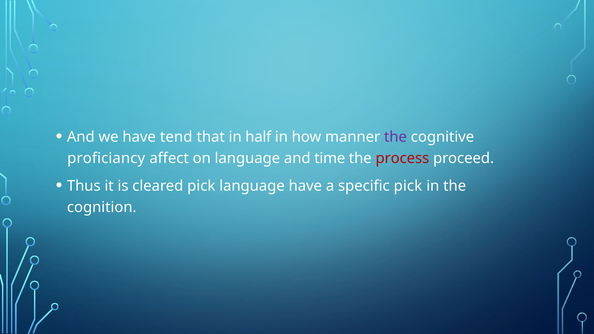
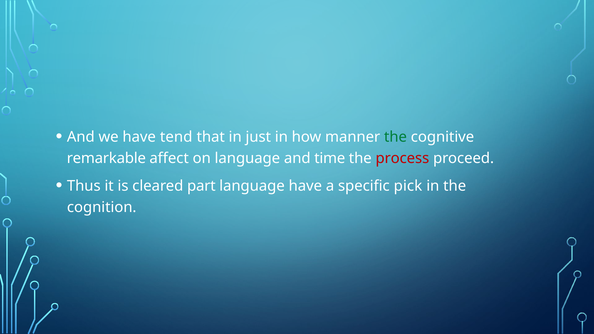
half: half -> just (258, 137)
the colour: purple -> green (395, 137)
proficiancy: proficiancy -> remarkable (106, 158)
cleared pick: pick -> part (201, 186)
